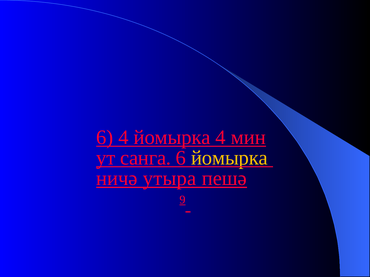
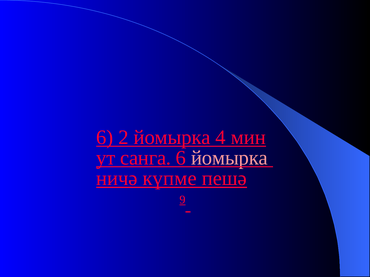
6 4: 4 -> 2 (123, 138)
йомырка colour: yellow -> pink (229, 158)
утыра: утыра -> күпме (170, 179)
